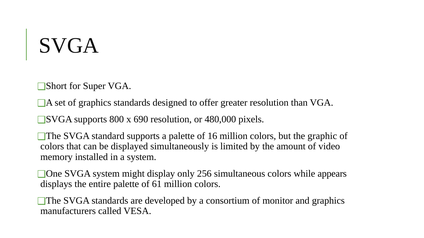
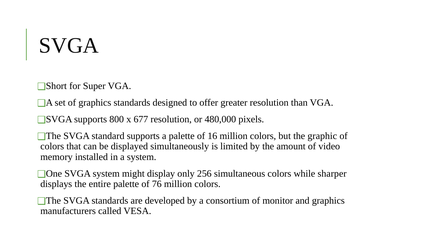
690: 690 -> 677 (141, 120)
appears: appears -> sharper (332, 174)
61: 61 -> 76 (157, 184)
